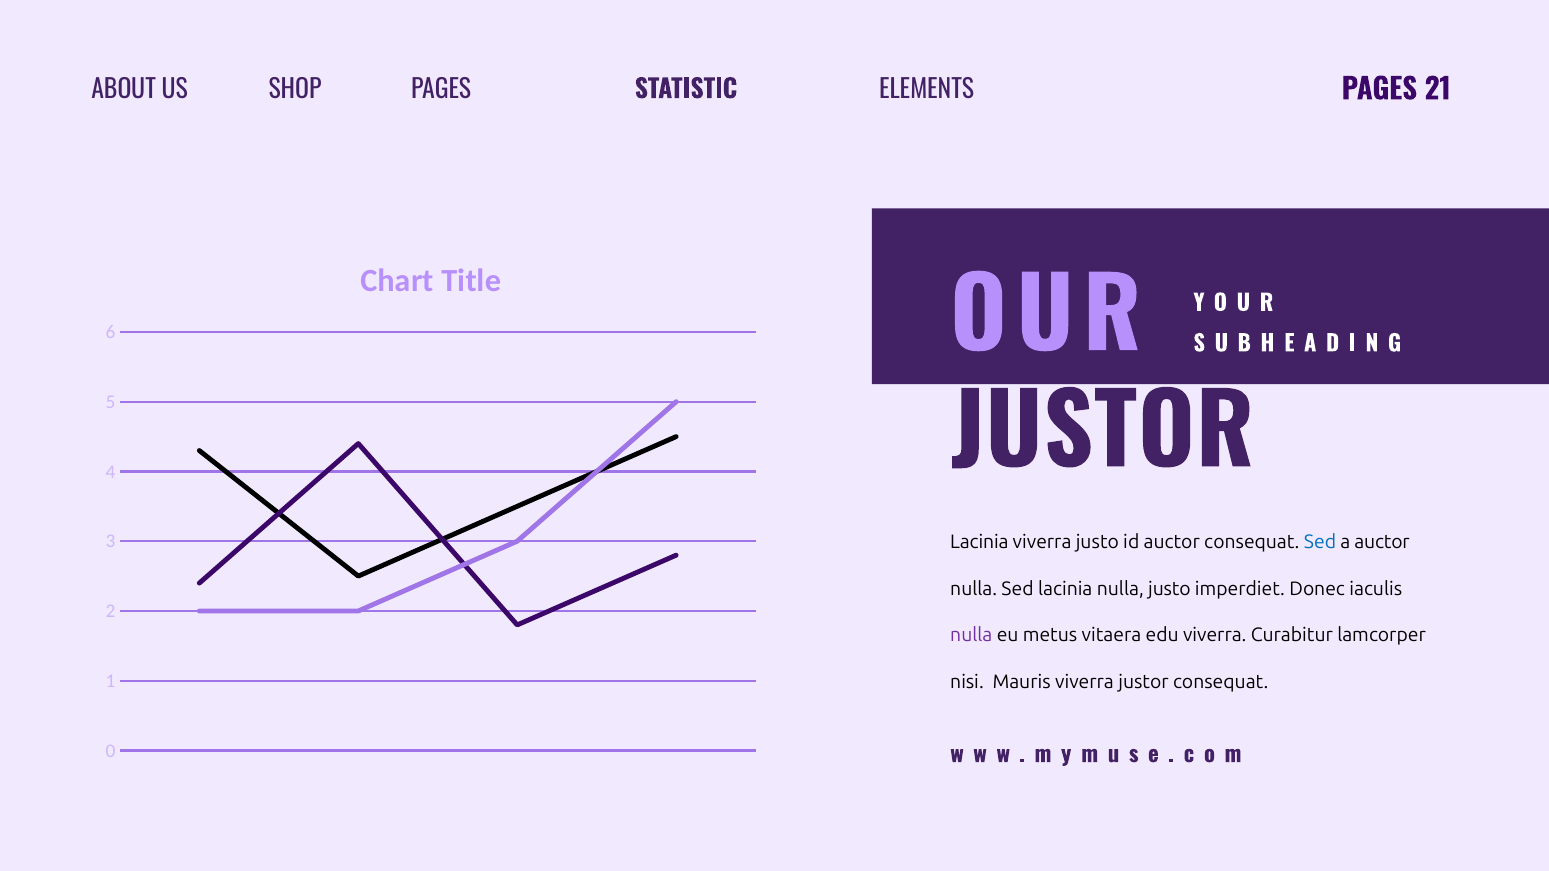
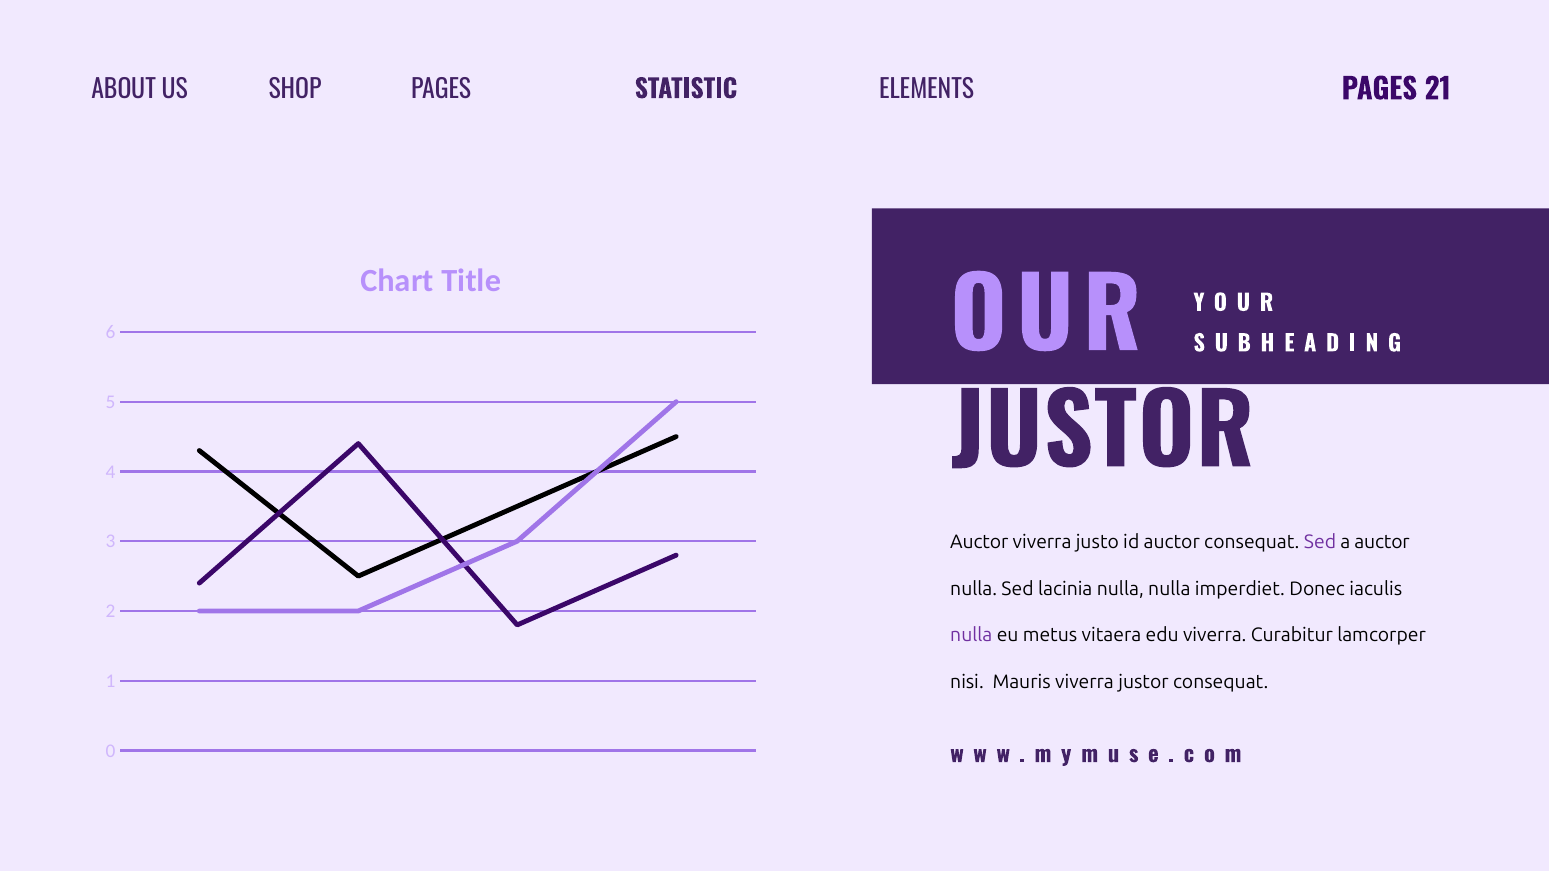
Lacinia: Lacinia -> Auctor (979, 543)
Sed colour: blue -> purple (1320, 543)
nulla justo: justo -> nulla (1169, 589)
